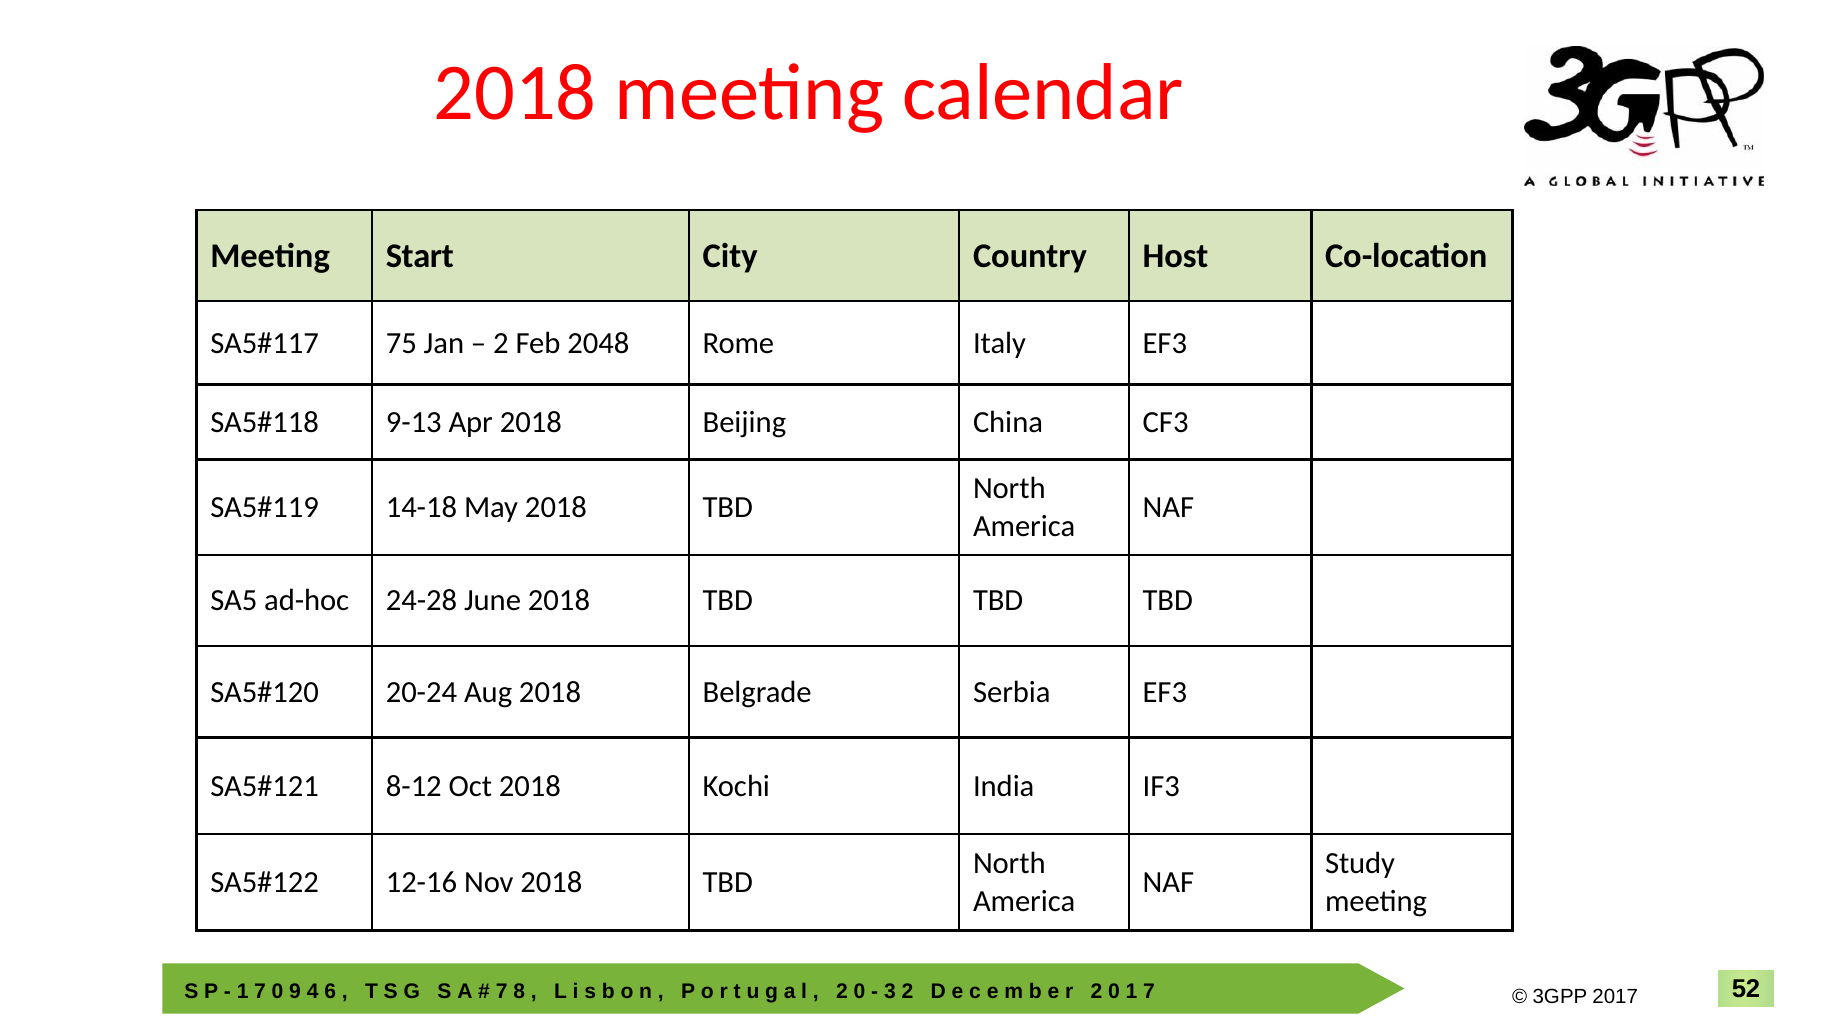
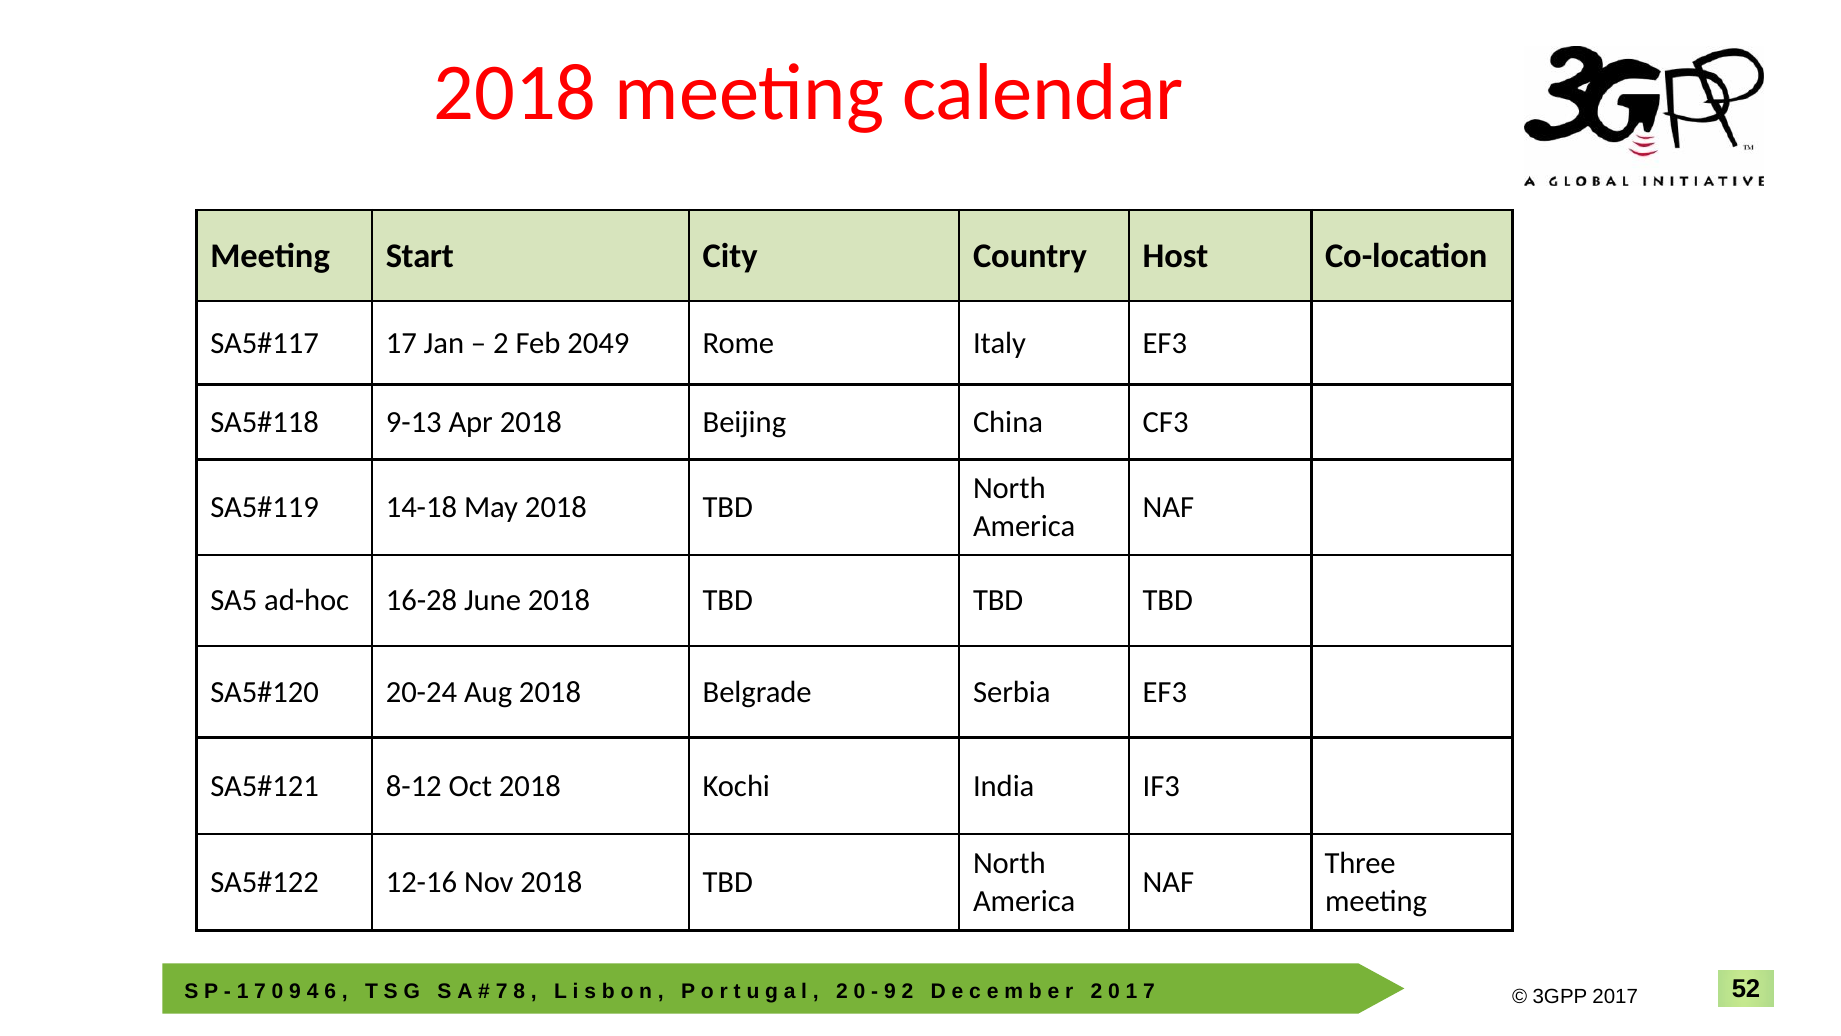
75: 75 -> 17 (401, 343)
2048: 2048 -> 2049 (598, 343)
24-28: 24-28 -> 16-28 (422, 601)
Study: Study -> Three (1360, 863)
3: 3 -> 9 (890, 991)
